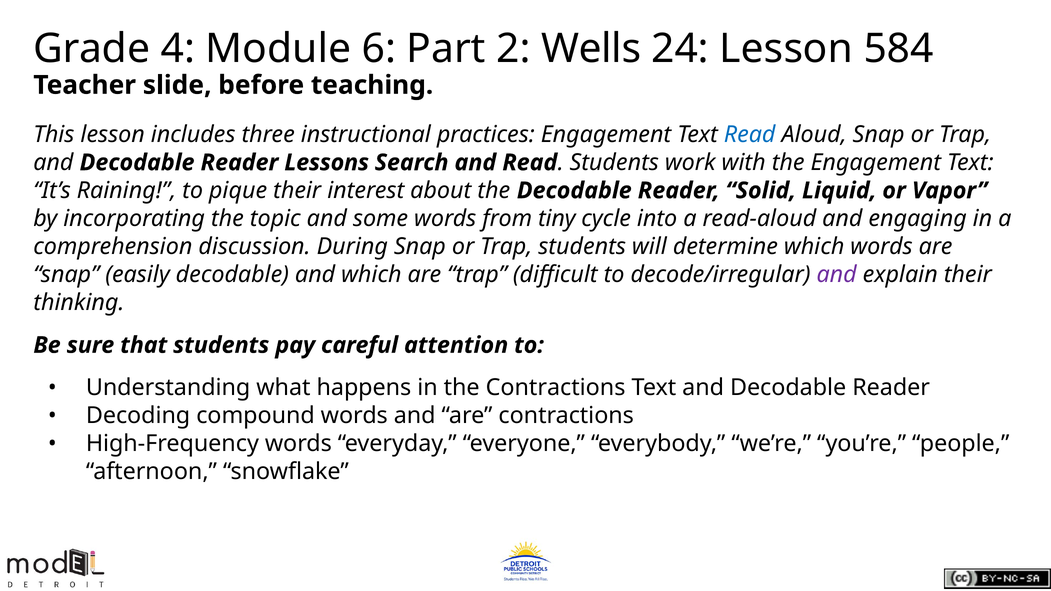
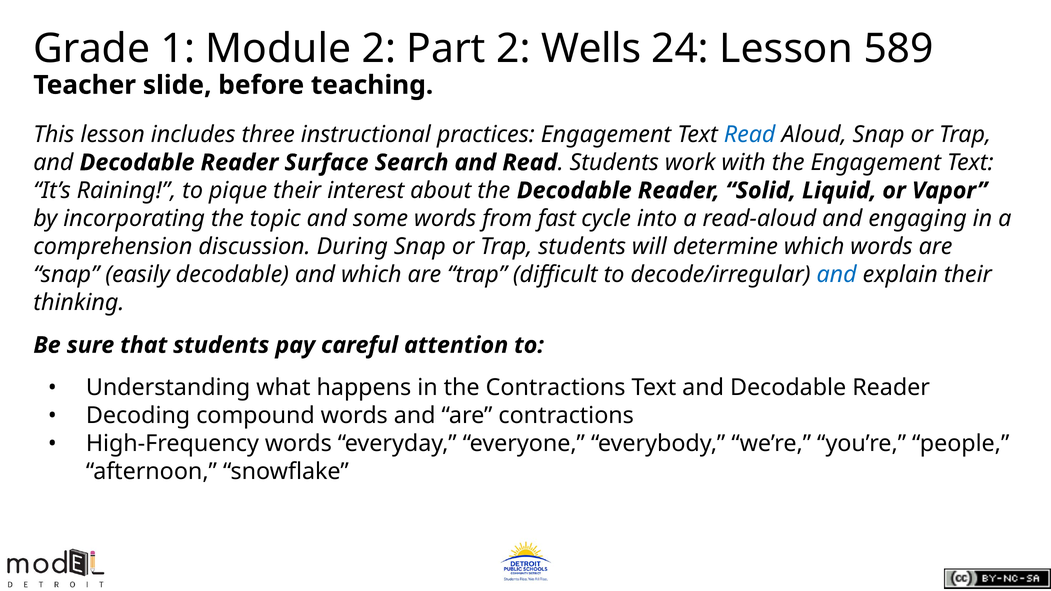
4: 4 -> 1 (178, 49)
Module 6: 6 -> 2 (379, 49)
584: 584 -> 589 (899, 49)
Lessons: Lessons -> Surface (326, 163)
tiny: tiny -> fast (557, 219)
and colour: purple -> blue (837, 275)
